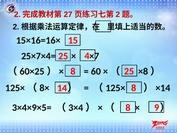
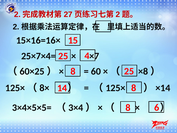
3×4×9×5=: 3×4×9×5= -> 3×4×5×5= (32, 108)
9: 9 -> 6 (157, 107)
